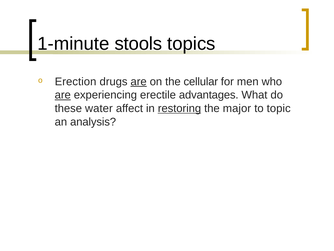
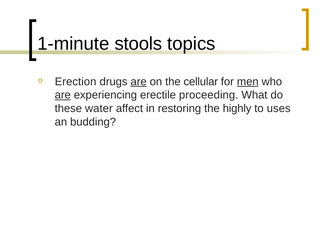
men underline: none -> present (248, 81)
advantages: advantages -> proceeding (209, 95)
restoring underline: present -> none (179, 108)
major: major -> highly (237, 108)
topic: topic -> uses (279, 108)
analysis: analysis -> budding (93, 122)
